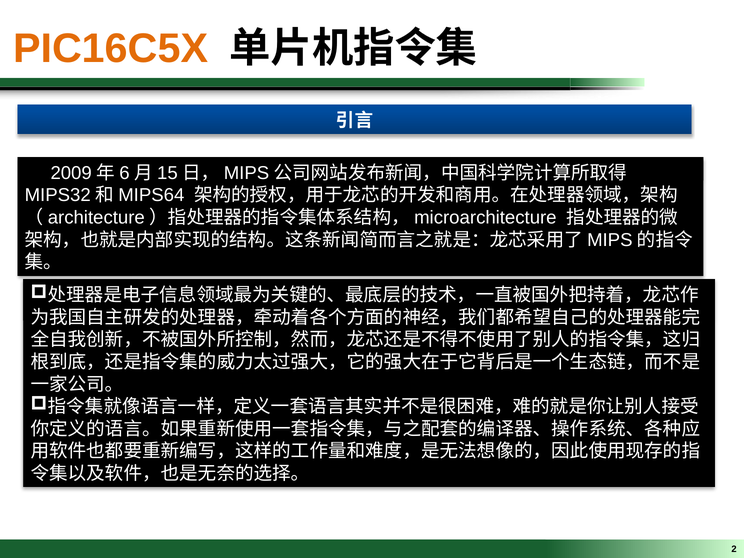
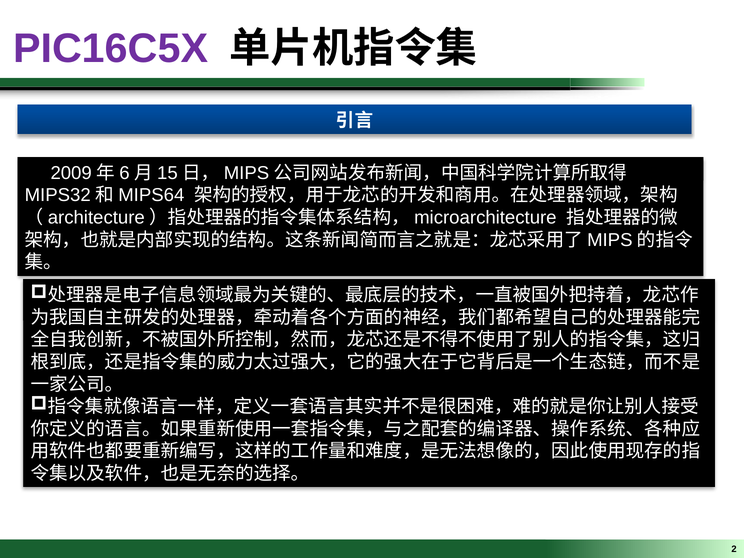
PIC16C5X colour: orange -> purple (111, 49)
